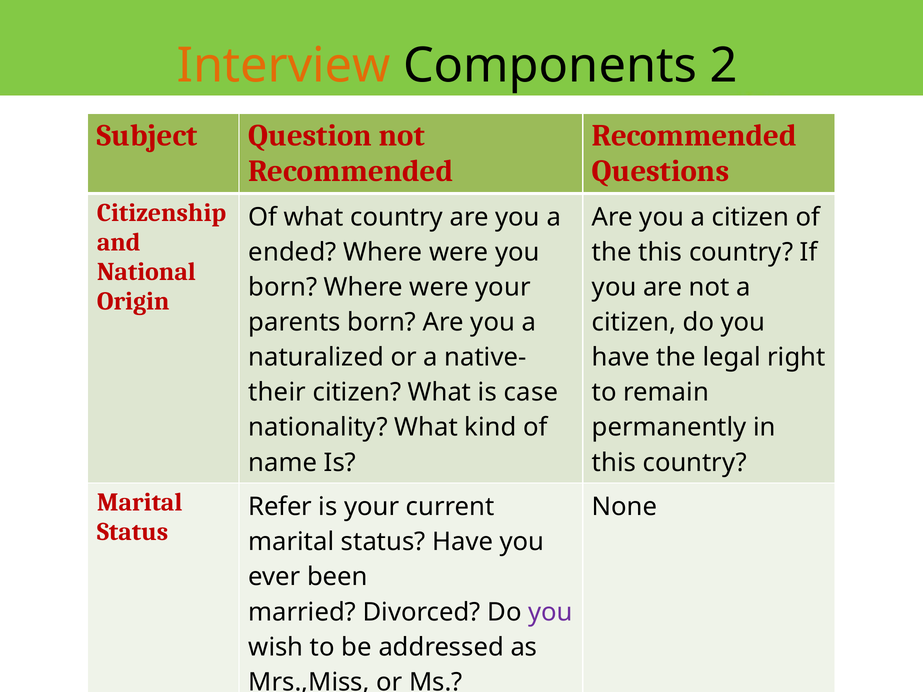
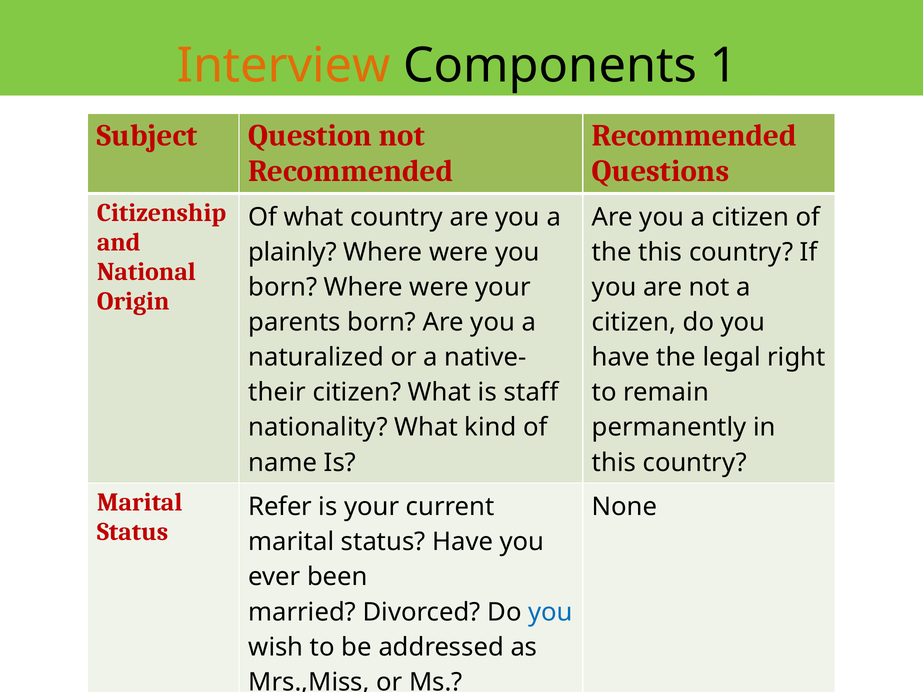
2: 2 -> 1 (724, 66)
ended: ended -> plainly (293, 252)
case: case -> staff (531, 393)
you colour: purple -> blue (550, 612)
